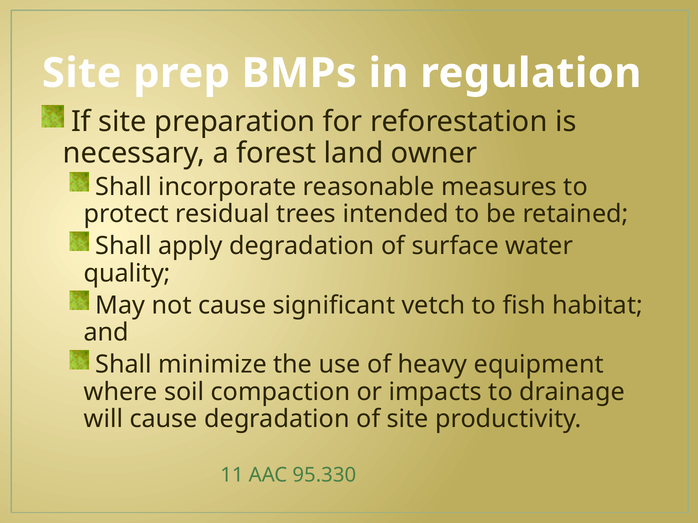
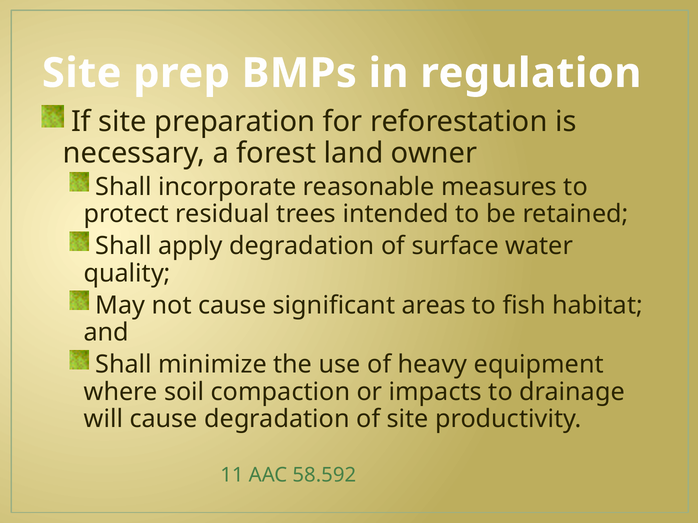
vetch: vetch -> areas (434, 306)
95.330: 95.330 -> 58.592 (324, 475)
